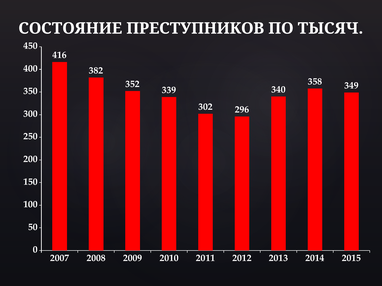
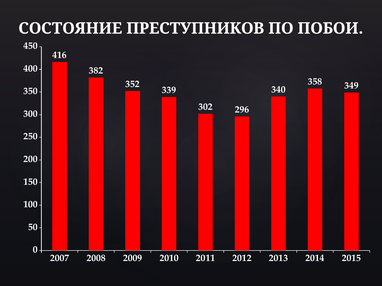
ТЫСЯЧ: ТЫСЯЧ -> ПОБОИ (330, 28)
